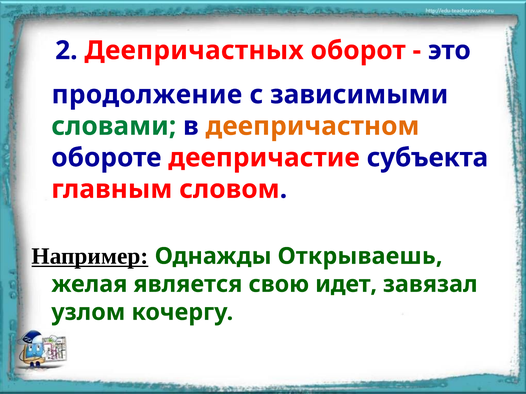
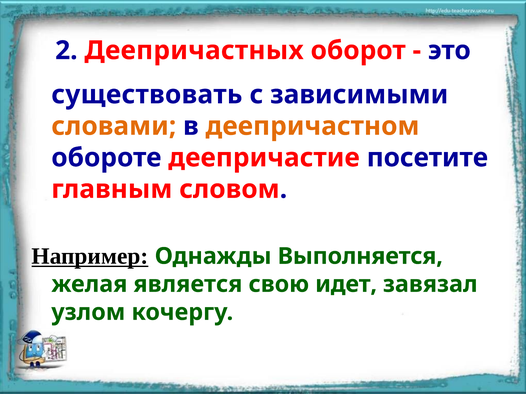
продолжение: продолжение -> существовать (147, 95)
словами colour: green -> orange (114, 126)
субъекта: субъекта -> посетите (427, 158)
Открываешь: Открываешь -> Выполняется (360, 256)
